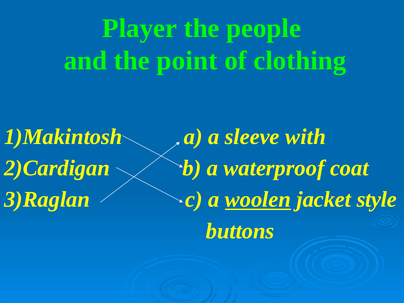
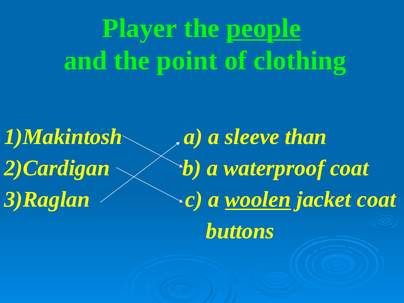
people underline: none -> present (264, 28)
with: with -> than (306, 137)
jacket style: style -> coat (377, 200)
